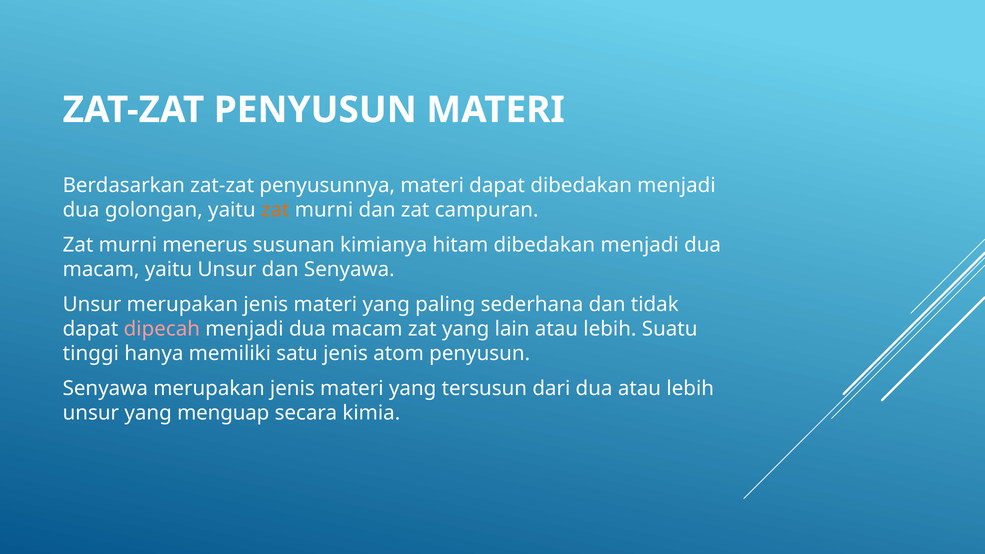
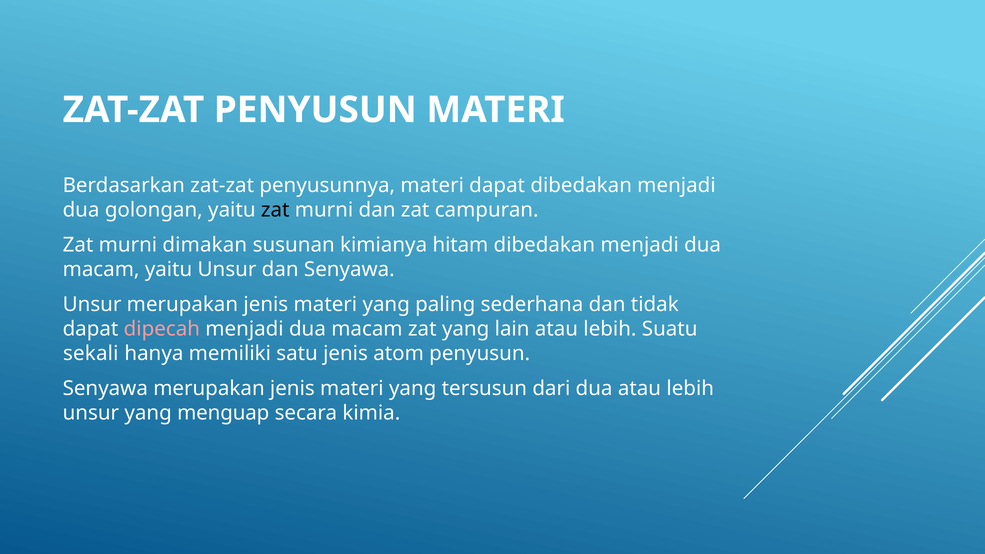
zat colour: orange -> black (275, 210)
menerus: menerus -> dimakan (205, 245)
tinggi: tinggi -> sekali (91, 354)
